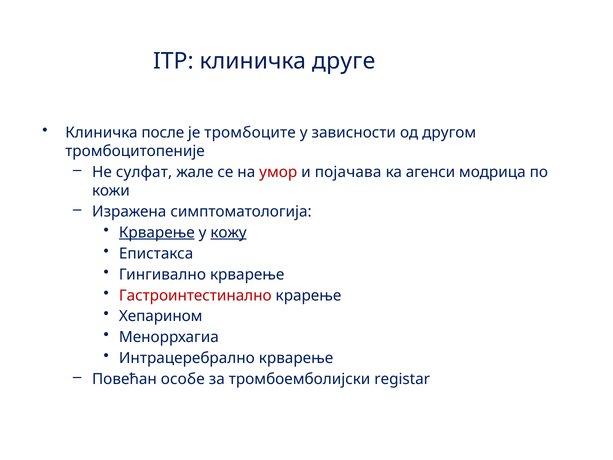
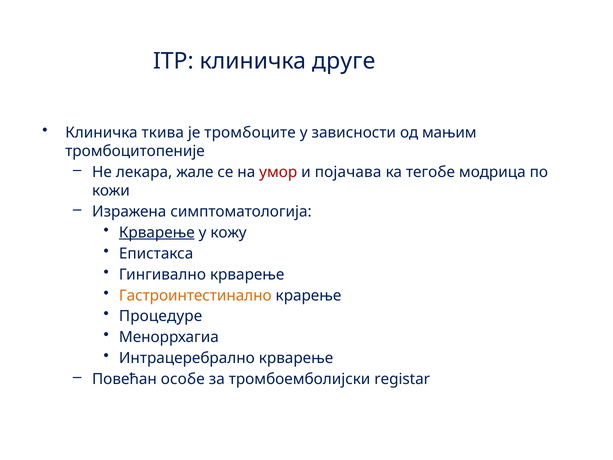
после: после -> ткива (163, 133)
другом: другом -> мањим (449, 133)
сулфат: сулфат -> лекара (144, 172)
агенси: агенси -> тегобе (430, 172)
кожу underline: present -> none (229, 232)
Гастроинтестинално colour: red -> orange (195, 295)
Хепарином: Хепарином -> Процедуре (161, 316)
